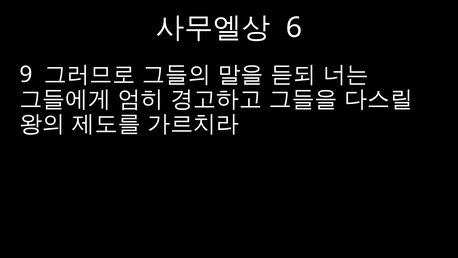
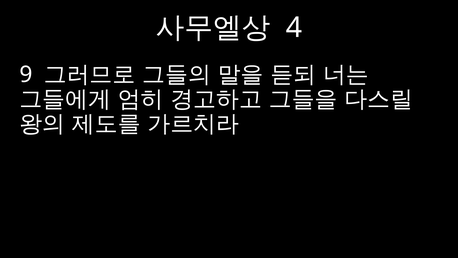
6: 6 -> 4 (294, 28)
